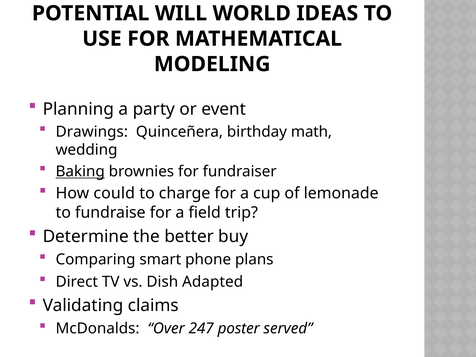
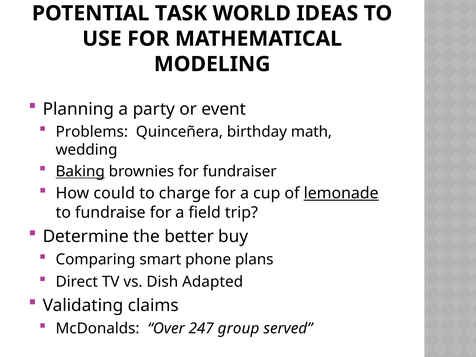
WILL: WILL -> TASK (181, 13)
Drawings: Drawings -> Problems (92, 132)
lemonade underline: none -> present (341, 193)
poster: poster -> group (239, 329)
